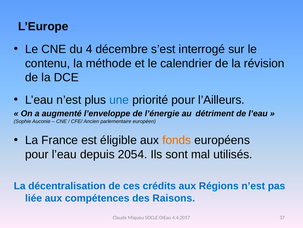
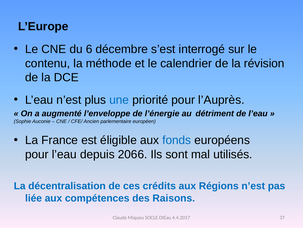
4: 4 -> 6 (89, 49)
l’Ailleurs: l’Ailleurs -> l’Auprès (221, 100)
fonds colour: orange -> blue (177, 140)
2054: 2054 -> 2066 (133, 154)
